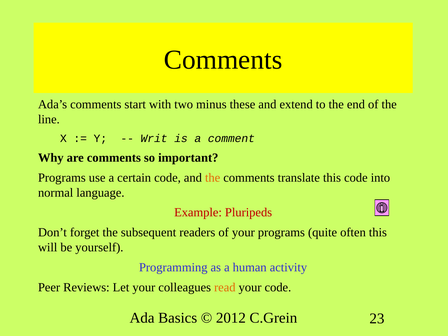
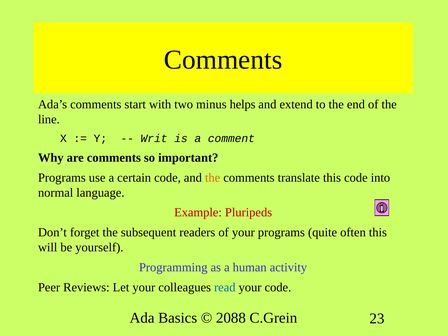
these: these -> helps (243, 105)
read colour: orange -> blue (225, 287)
2012: 2012 -> 2088 (231, 318)
